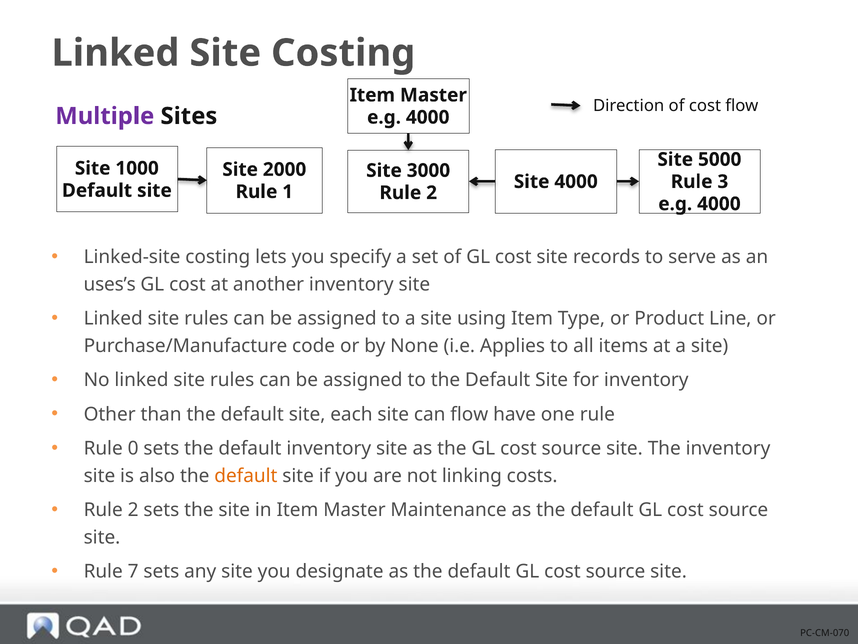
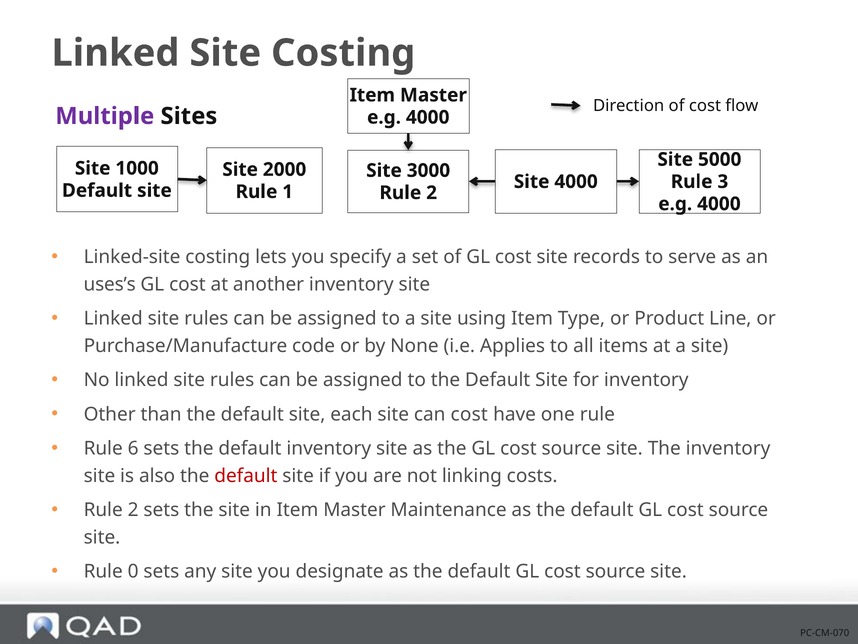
can flow: flow -> cost (469, 414)
0: 0 -> 6 (133, 448)
default colour: orange -> red (246, 476)
7: 7 -> 0 (133, 571)
